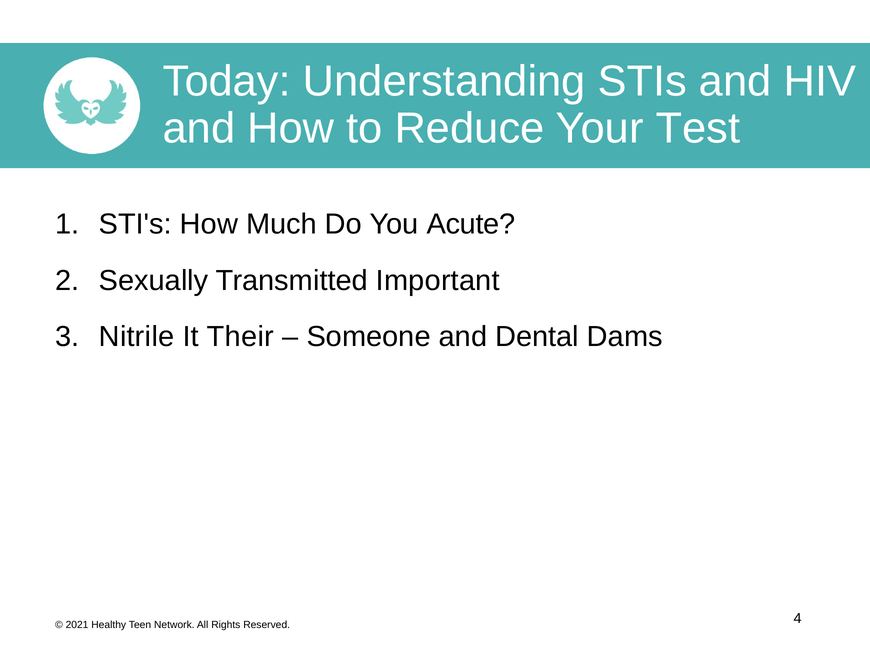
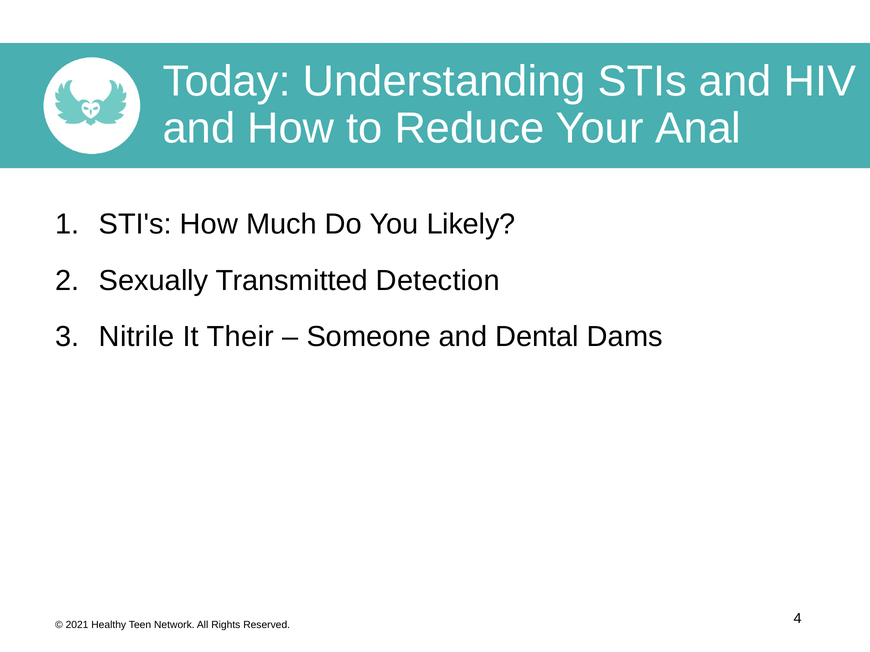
Test: Test -> Anal (698, 128)
Acute: Acute -> Likely (471, 225)
Important: Important -> Detection (438, 281)
